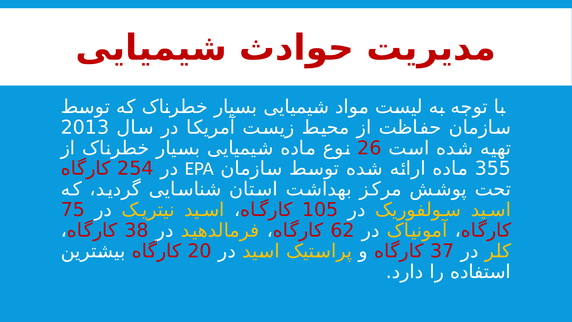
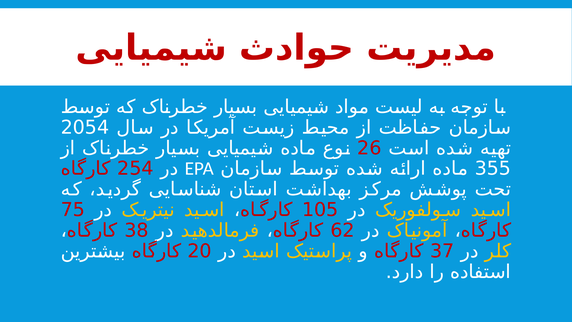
2013: 2013 -> 2054 (85, 127)
